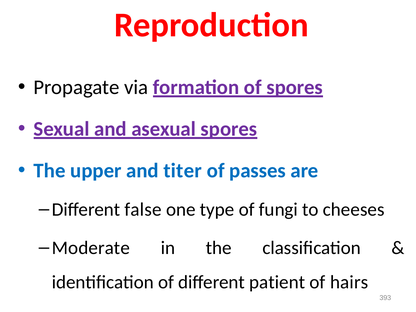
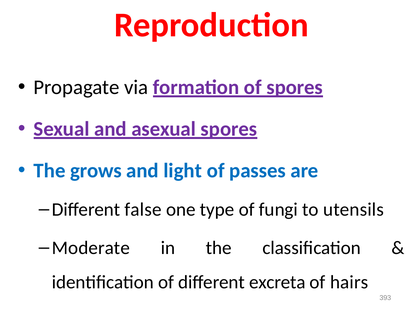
upper: upper -> grows (96, 171)
titer: titer -> light (183, 171)
cheeses: cheeses -> utensils (354, 210)
patient: patient -> excreta (277, 282)
